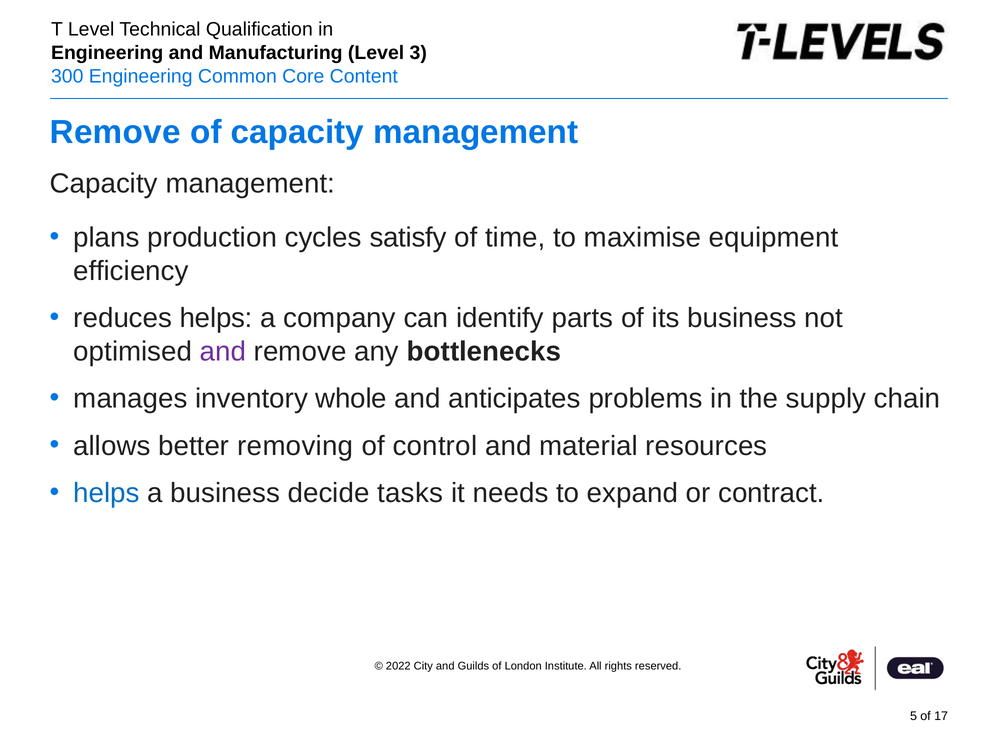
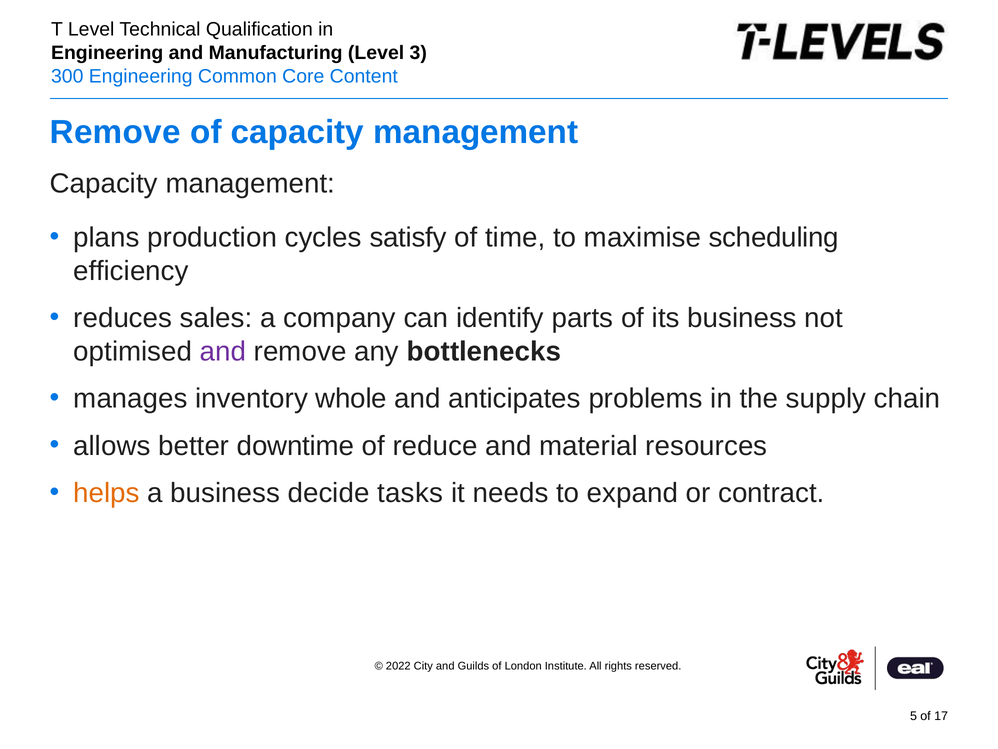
equipment: equipment -> scheduling (774, 238)
reduces helps: helps -> sales (216, 318)
removing: removing -> downtime (296, 446)
control: control -> reduce (435, 446)
helps colour: blue -> orange (107, 493)
